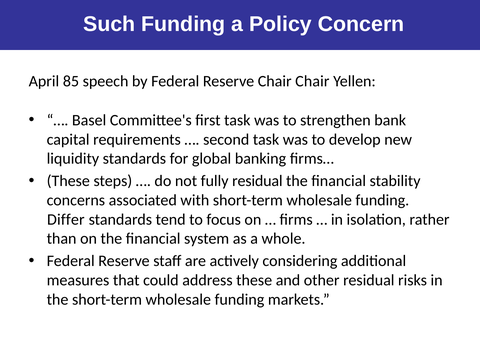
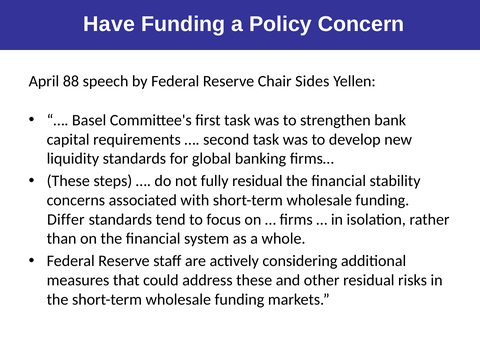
Such: Such -> Have (109, 24)
85: 85 -> 88 (71, 81)
Chair Chair: Chair -> Sides (312, 81)
